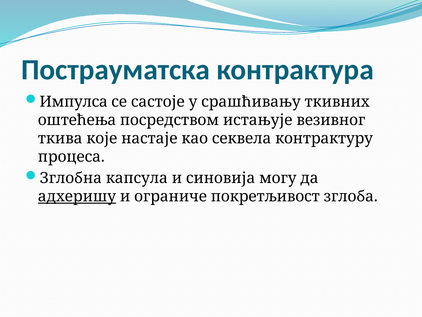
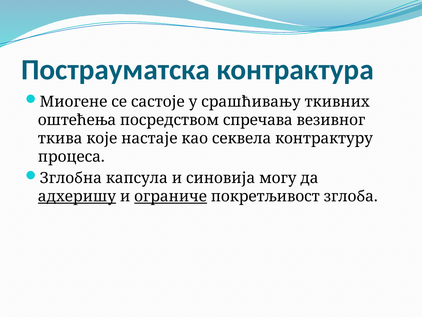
Импулса: Импулса -> Миогене (74, 102)
истањује: истањује -> спречава (258, 120)
ограниче underline: none -> present (171, 196)
